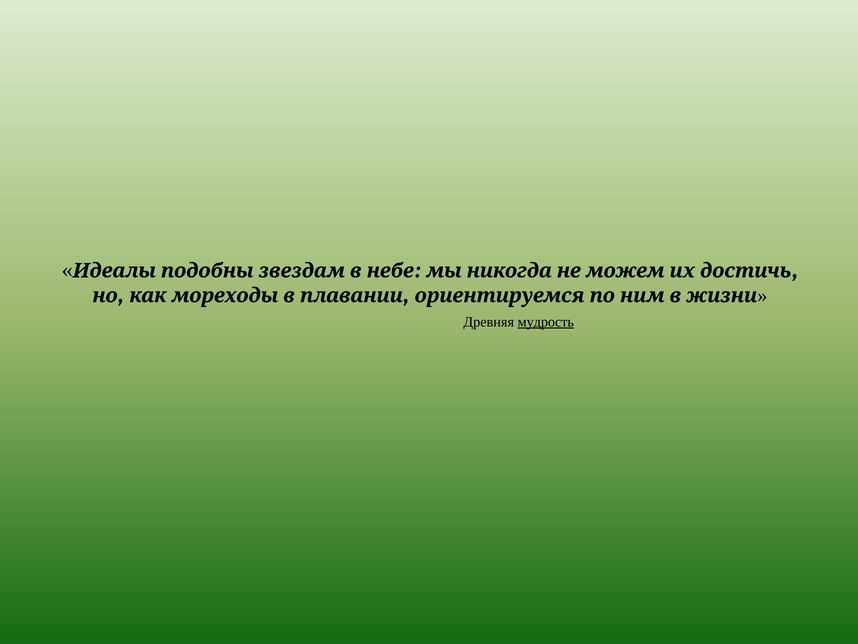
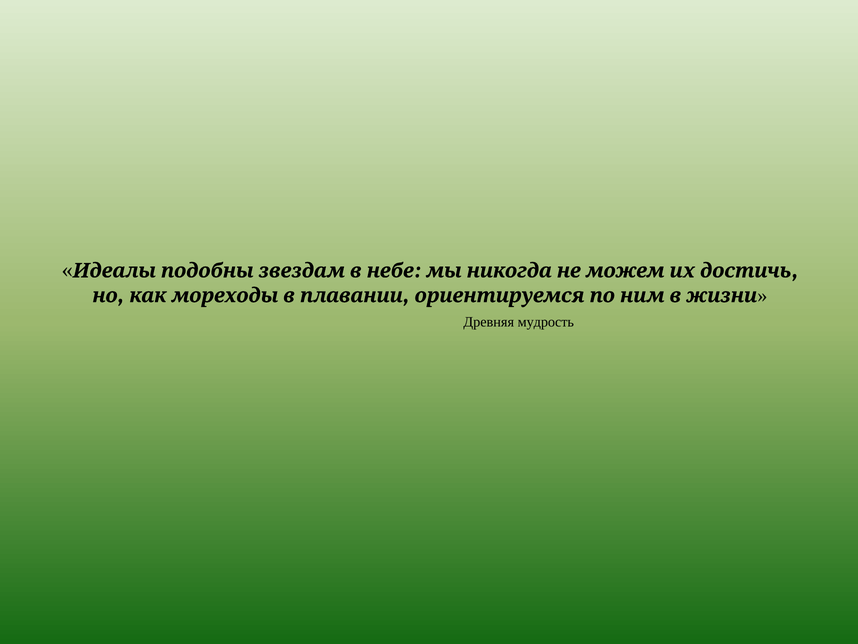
мудрость underline: present -> none (546, 322)
